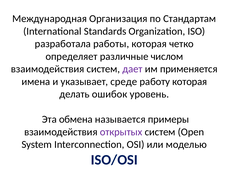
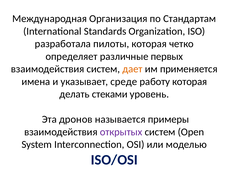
работы: работы -> пилоты (111, 44)
числом: числом -> первых (167, 56)
дает colour: purple -> orange (132, 69)
ошибок: ошибок -> стеками (110, 94)
обмена: обмена -> дронов (76, 119)
